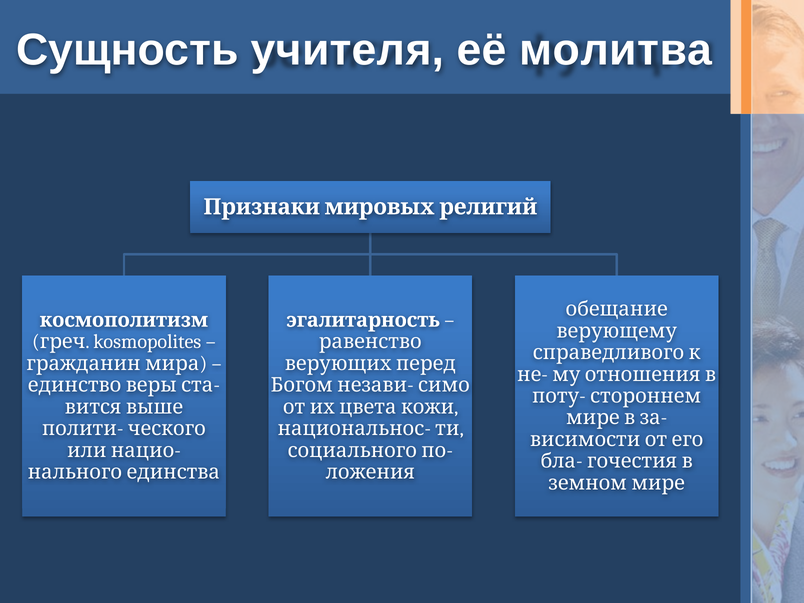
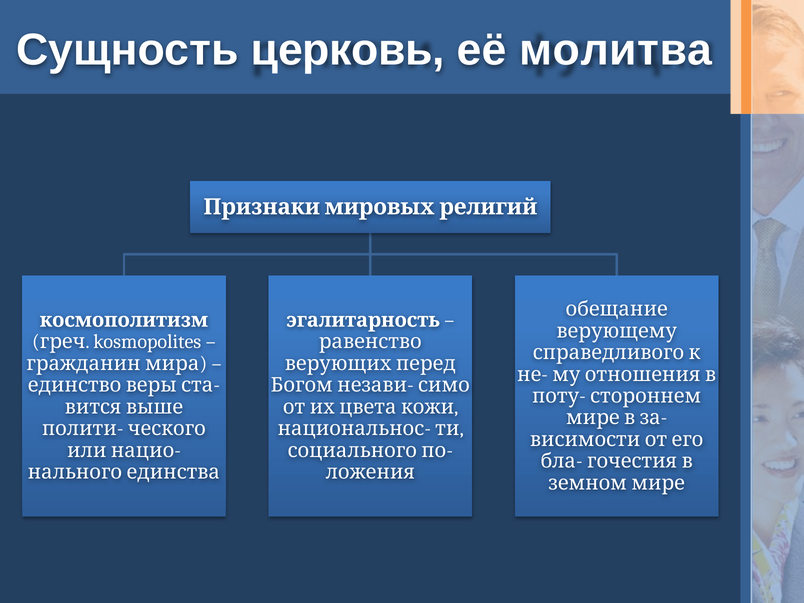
учителя: учителя -> церковь (348, 50)
